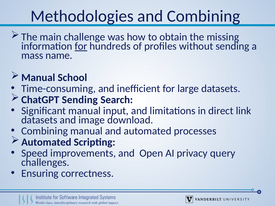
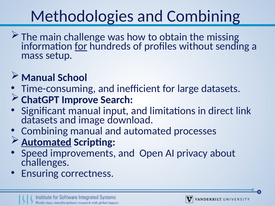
name: name -> setup (59, 56)
ChatGPT Sending: Sending -> Improve (80, 100)
Automated underline: none -> present (46, 142)
query: query -> about (223, 153)
